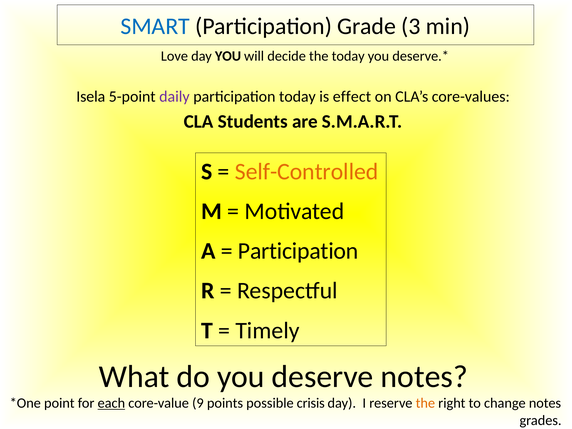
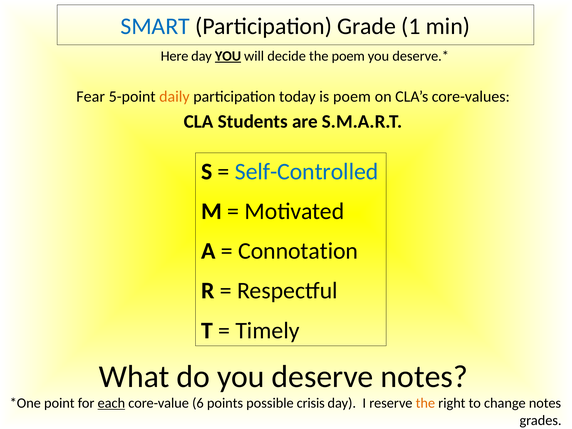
3: 3 -> 1 (411, 26)
Love: Love -> Here (175, 56)
YOU underline: none -> present (228, 56)
the today: today -> poem (348, 56)
Isela: Isela -> Fear (91, 96)
daily colour: purple -> orange (174, 96)
is effect: effect -> poem (352, 96)
Self-Controlled colour: orange -> blue (307, 172)
Participation: Participation -> Connotation (298, 251)
9: 9 -> 6 (198, 403)
